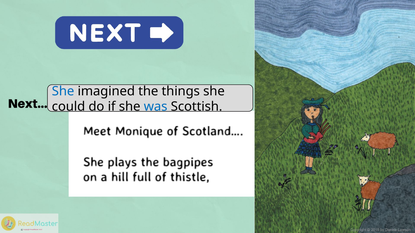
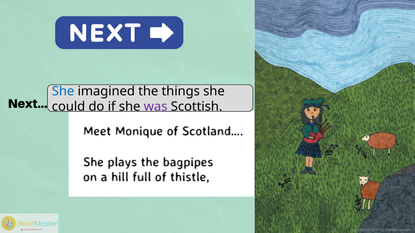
was colour: blue -> purple (156, 107)
